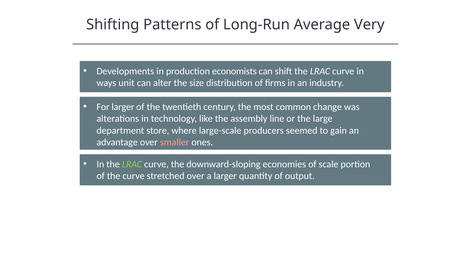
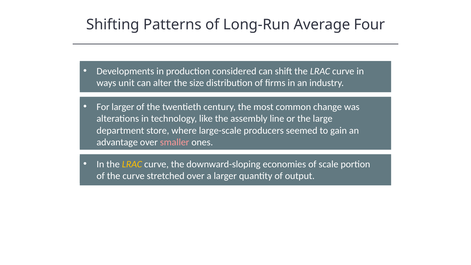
Very: Very -> Four (369, 25)
economists: economists -> considered (234, 71)
LRAC colour: light green -> yellow (132, 164)
